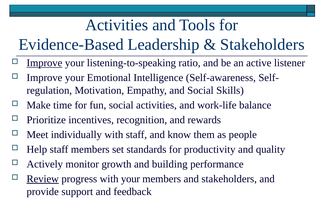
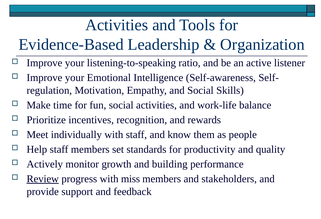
Stakeholders: Stakeholders -> Organization (262, 44)
Improve underline: present -> none (44, 63)
with your: your -> miss (130, 179)
